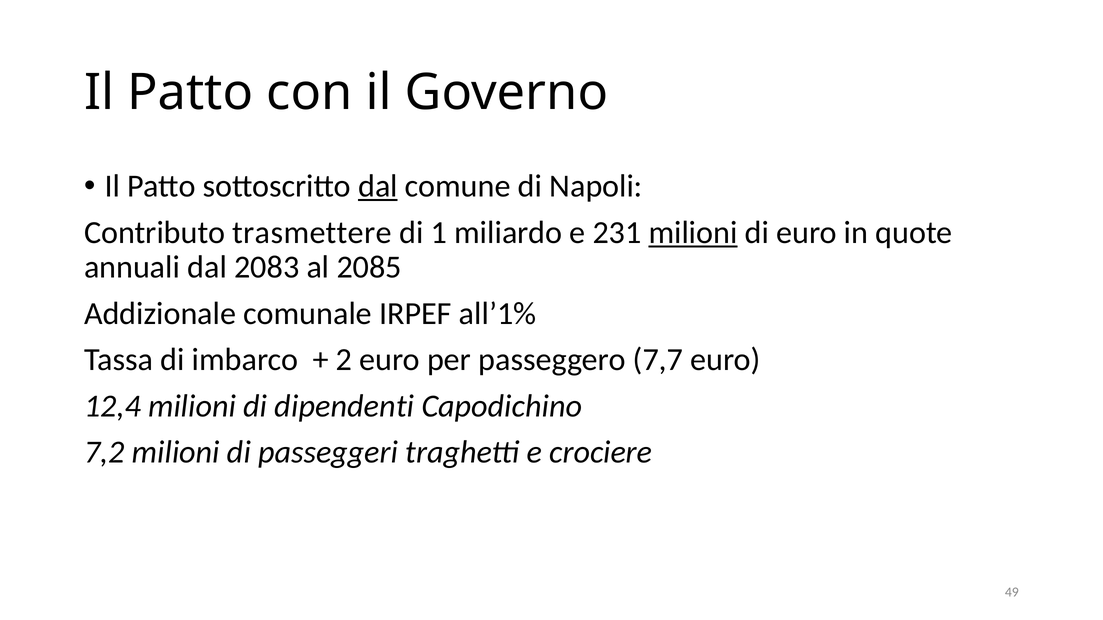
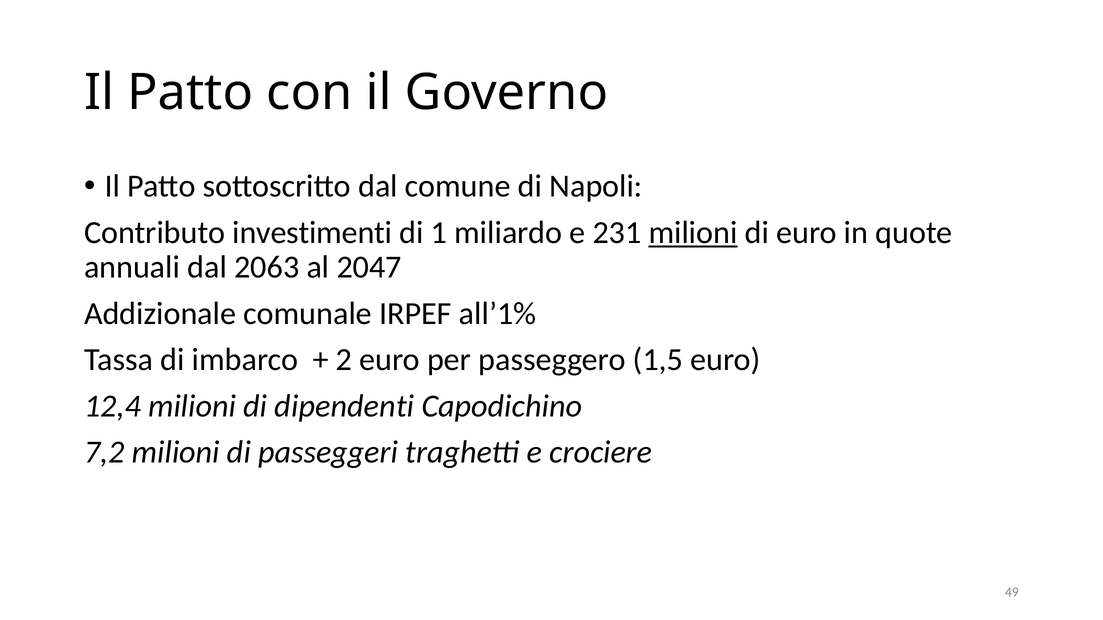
dal underline: present -> none (378, 186)
trasmettere: trasmettere -> investimenti (312, 233)
2083: 2083 -> 2063 (267, 267)
2085: 2085 -> 2047 (369, 267)
7,7: 7,7 -> 1,5 (658, 360)
